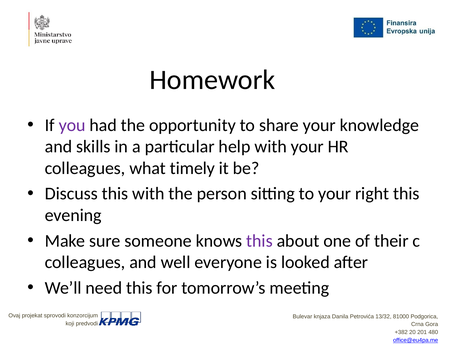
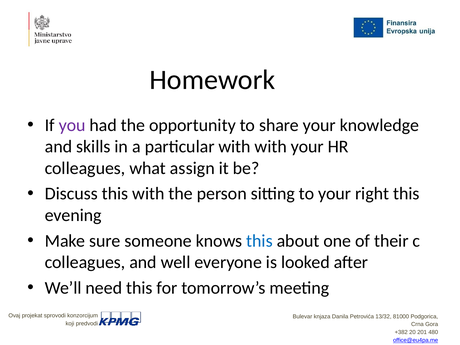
particular help: help -> with (235, 147)
timely: timely -> assign (192, 168)
this colour: purple -> blue (260, 241)
